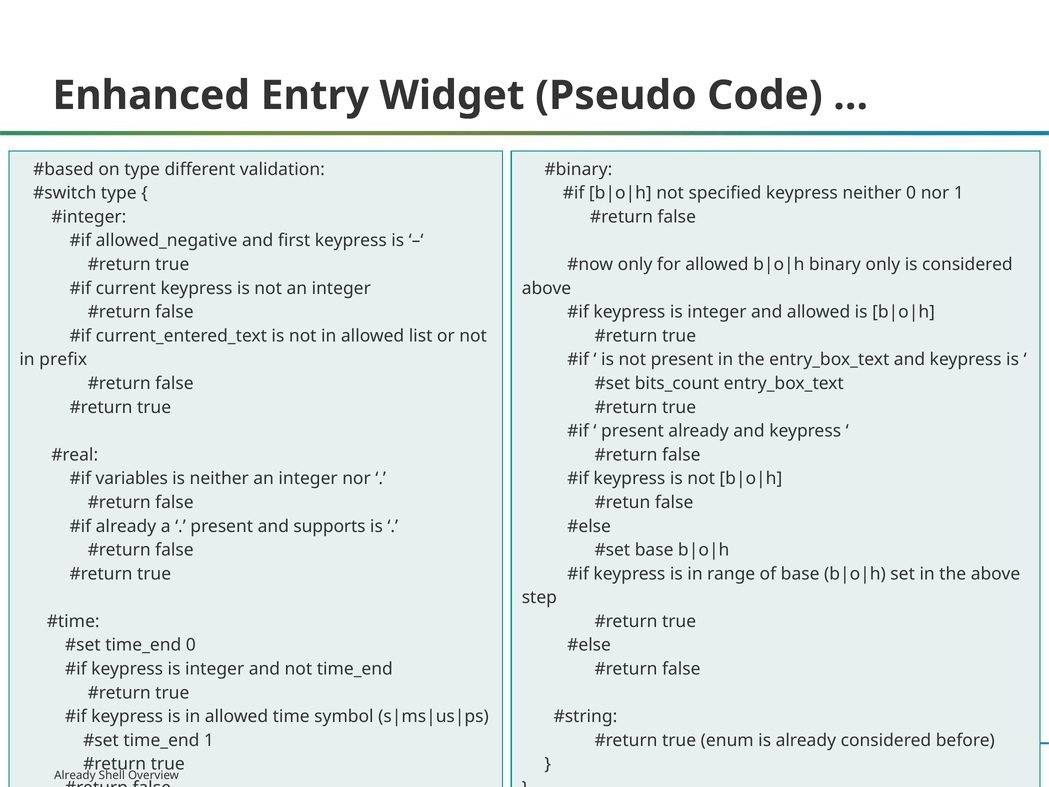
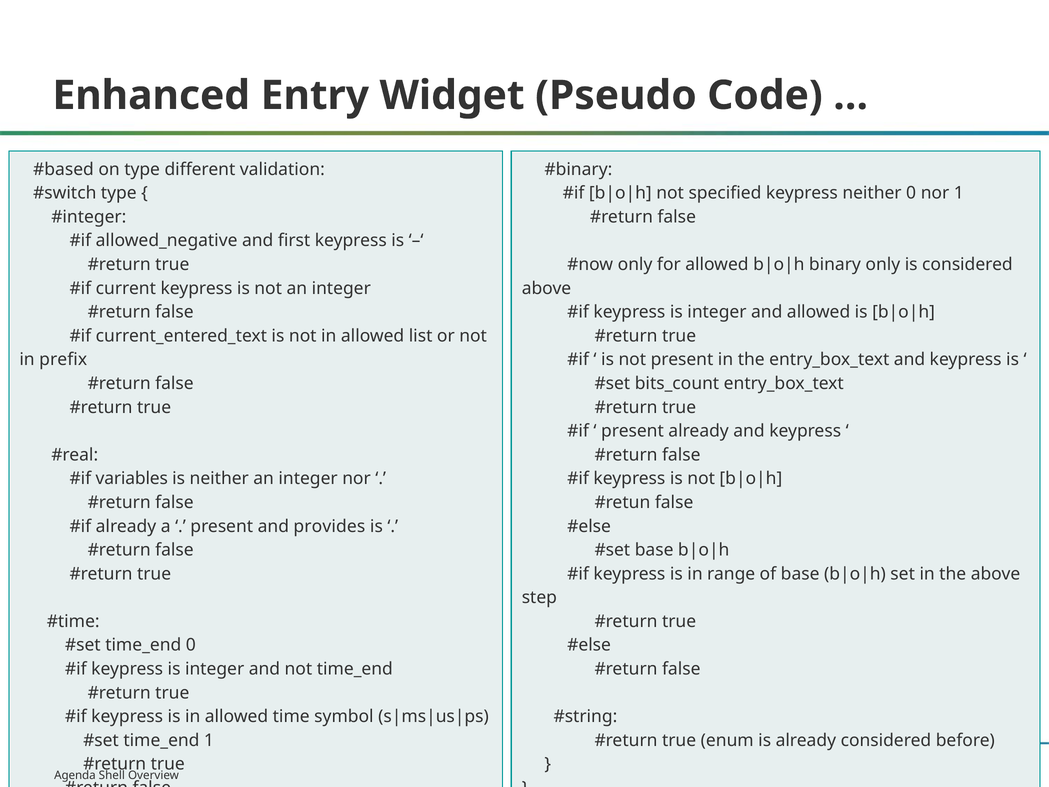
supports: supports -> provides (329, 526)
Already: Already -> Agenda (75, 775)
